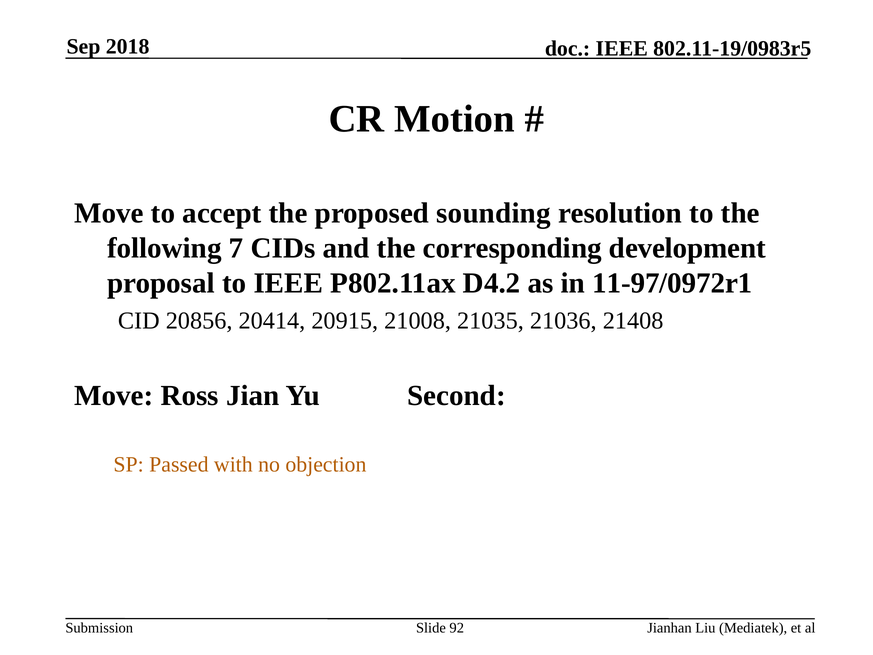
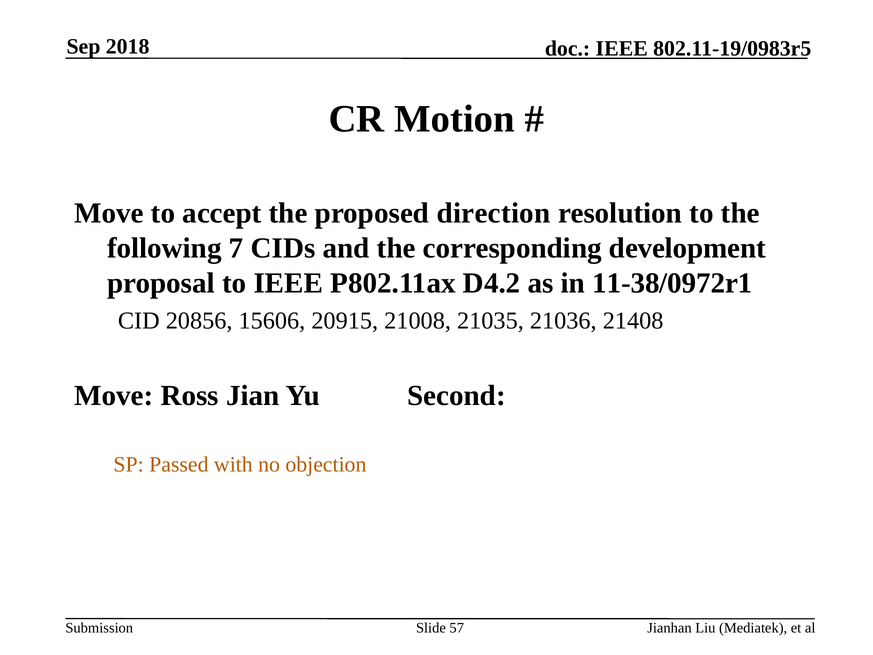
sounding: sounding -> direction (494, 213)
11-97/0972r1: 11-97/0972r1 -> 11-38/0972r1 (672, 283)
20414: 20414 -> 15606 (272, 321)
92: 92 -> 57 (457, 628)
